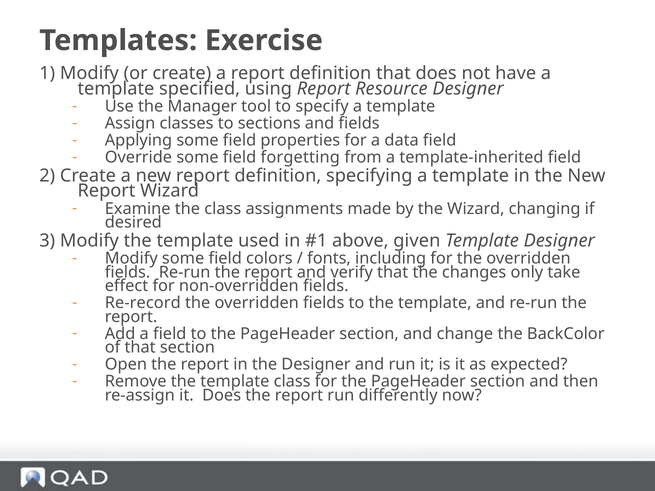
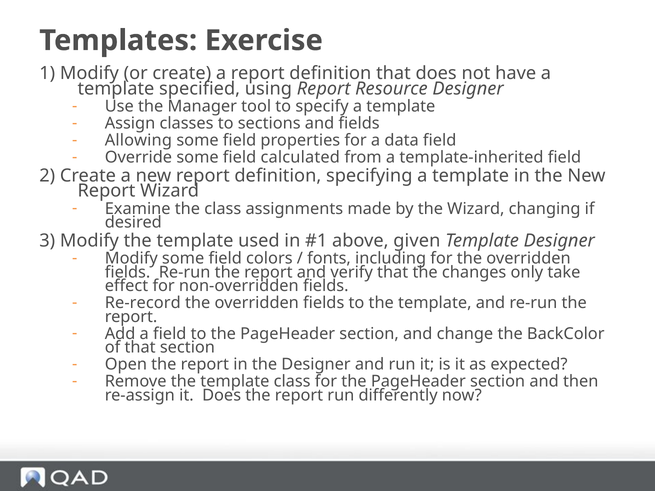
Applying: Applying -> Allowing (138, 141)
forgetting: forgetting -> calculated (300, 158)
